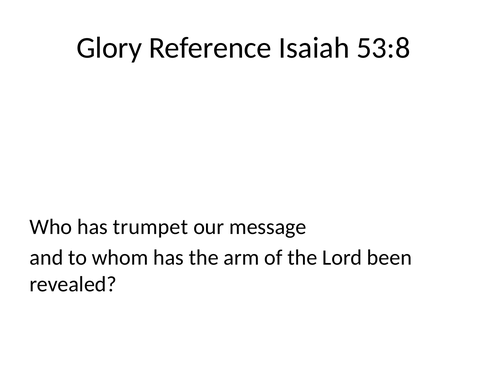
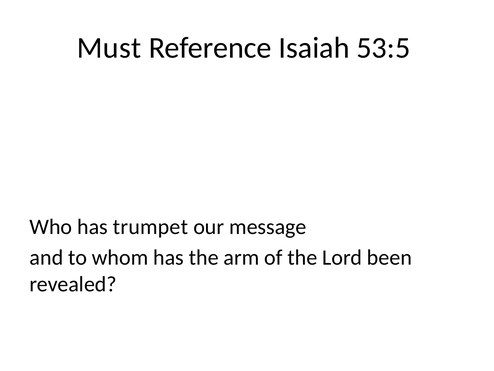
Glory: Glory -> Must (109, 48)
53:8: 53:8 -> 53:5 (383, 48)
